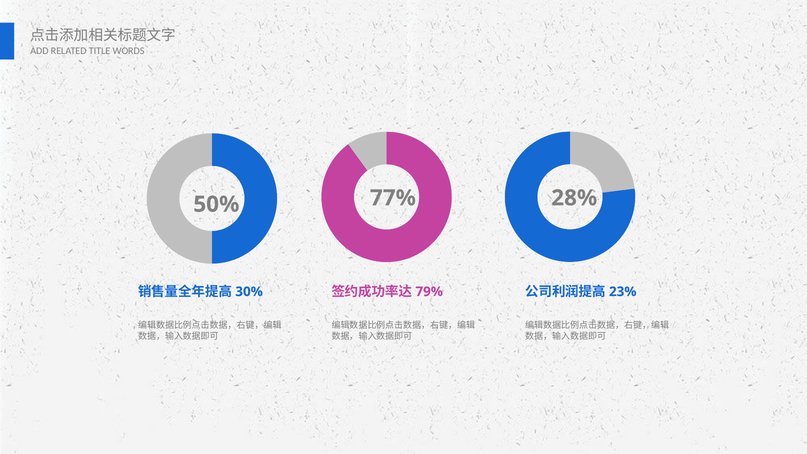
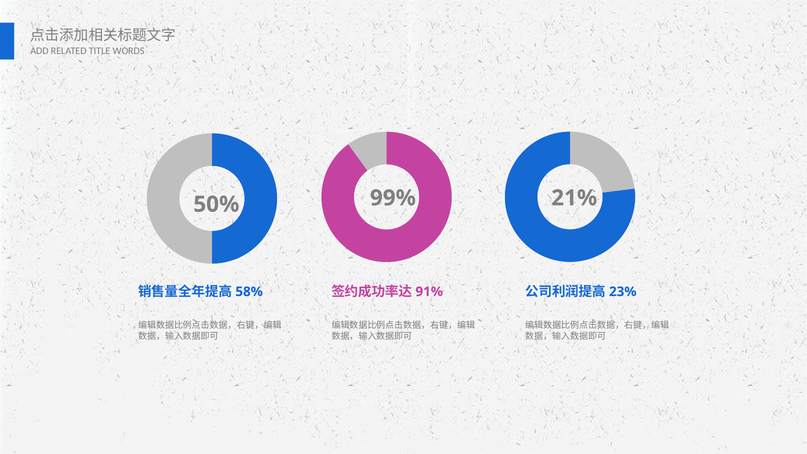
77%: 77% -> 99% (393, 198)
28%: 28% -> 21% (574, 198)
30%: 30% -> 58% (249, 292)
79%: 79% -> 91% (429, 292)
